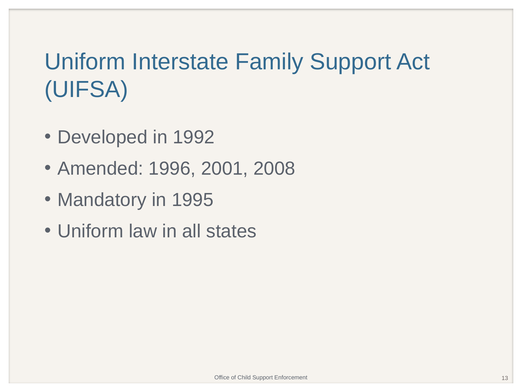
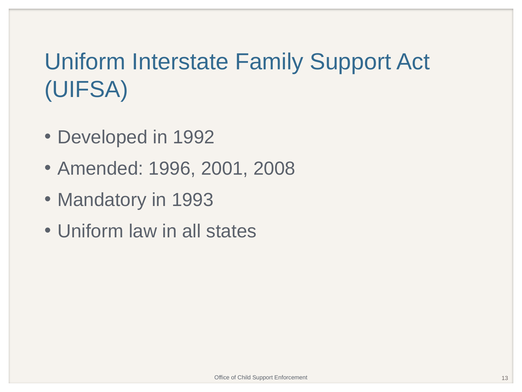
1995: 1995 -> 1993 (193, 200)
